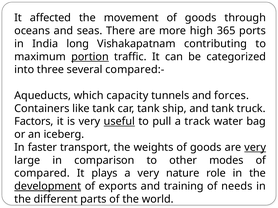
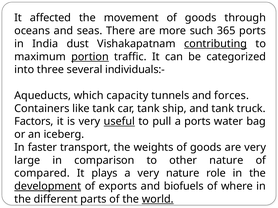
high: high -> such (202, 31)
long: long -> dust (78, 44)
contributing underline: none -> present (216, 44)
compared:-: compared:- -> individuals:- (135, 70)
a track: track -> ports (198, 122)
very underline: present -> none (255, 148)
other modes: modes -> nature (226, 161)
training: training -> biofuels (184, 187)
needs: needs -> where (237, 187)
world underline: none -> present (158, 200)
